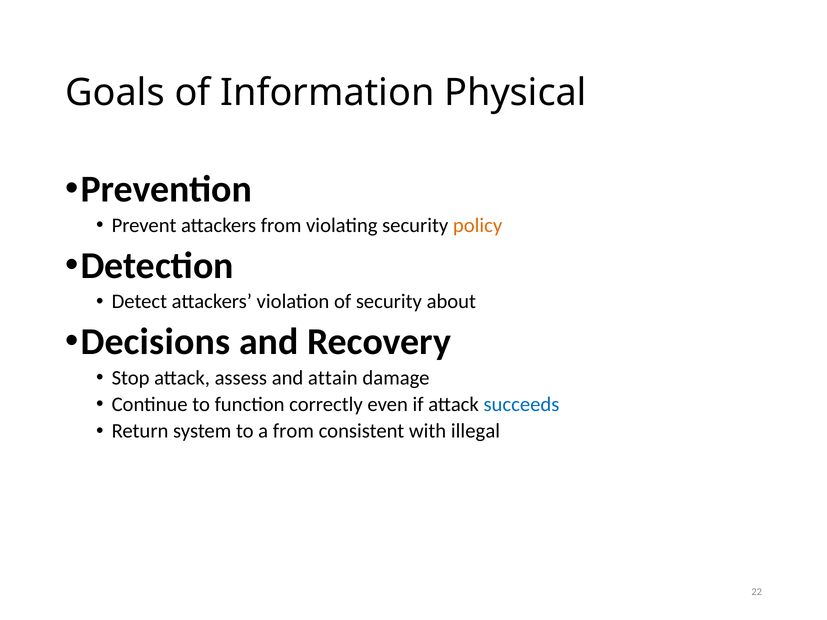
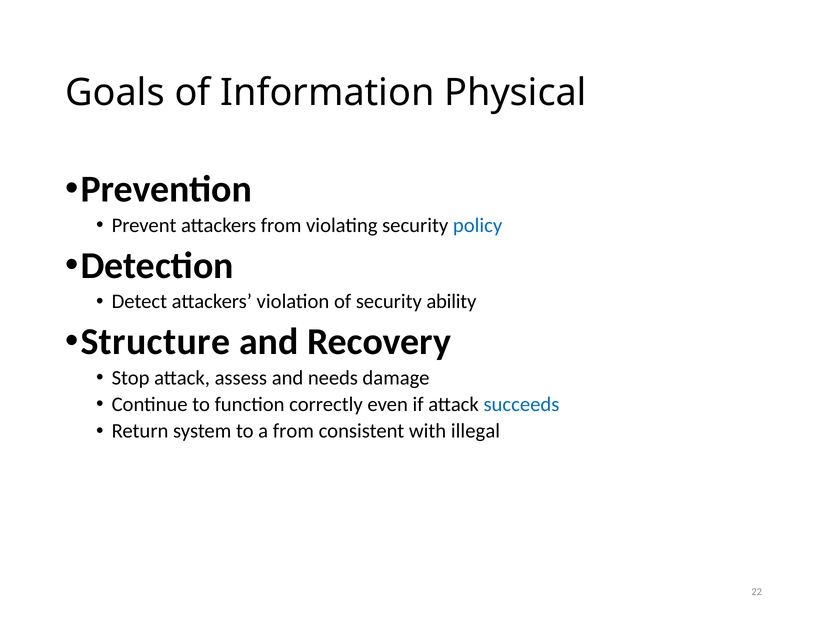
policy colour: orange -> blue (478, 226)
about: about -> ability (451, 302)
Decisions: Decisions -> Structure (155, 342)
attain: attain -> needs (333, 378)
